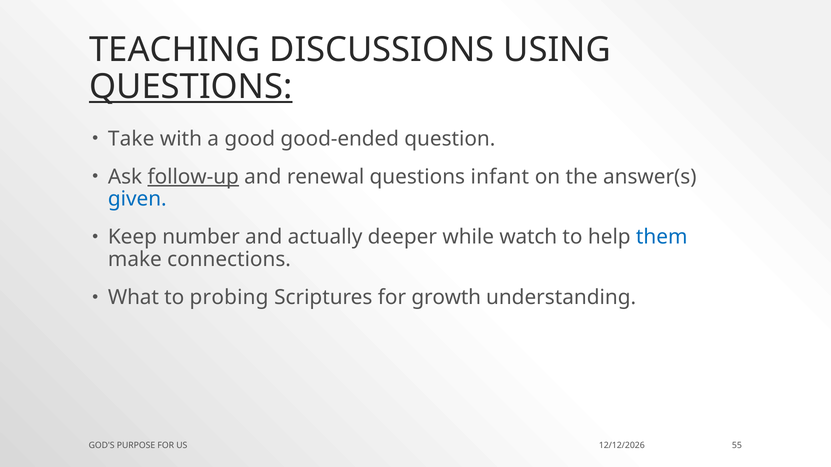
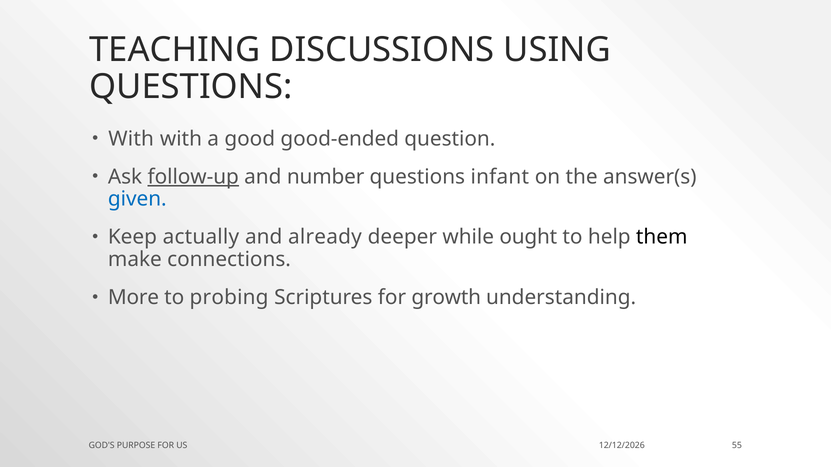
QUESTIONS underline: present -> none (191, 87)
Take: Take -> With (131, 139)
renewal: renewal -> number (326, 177)
number: number -> actually (201, 237)
actually: actually -> already (325, 237)
watch: watch -> ought (528, 237)
them colour: blue -> black (662, 237)
What: What -> More (133, 298)
